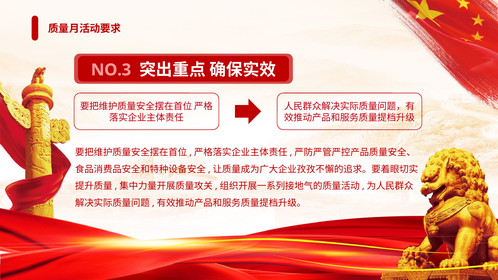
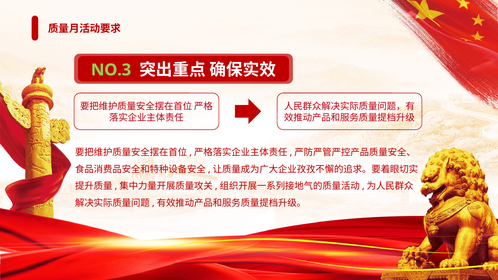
NO.3 colour: pink -> light green (111, 70)
